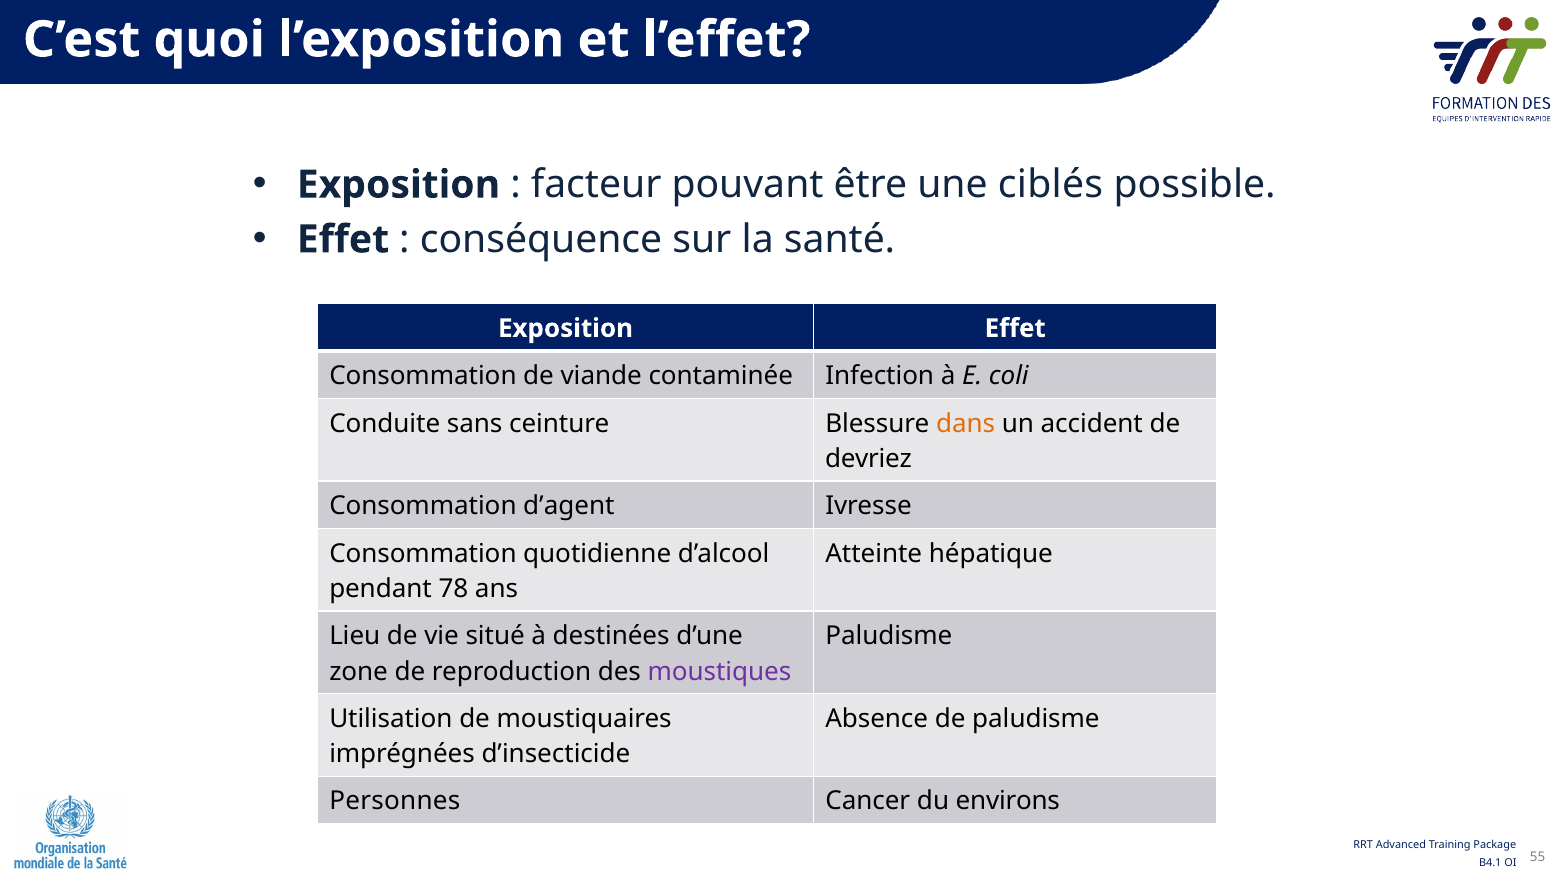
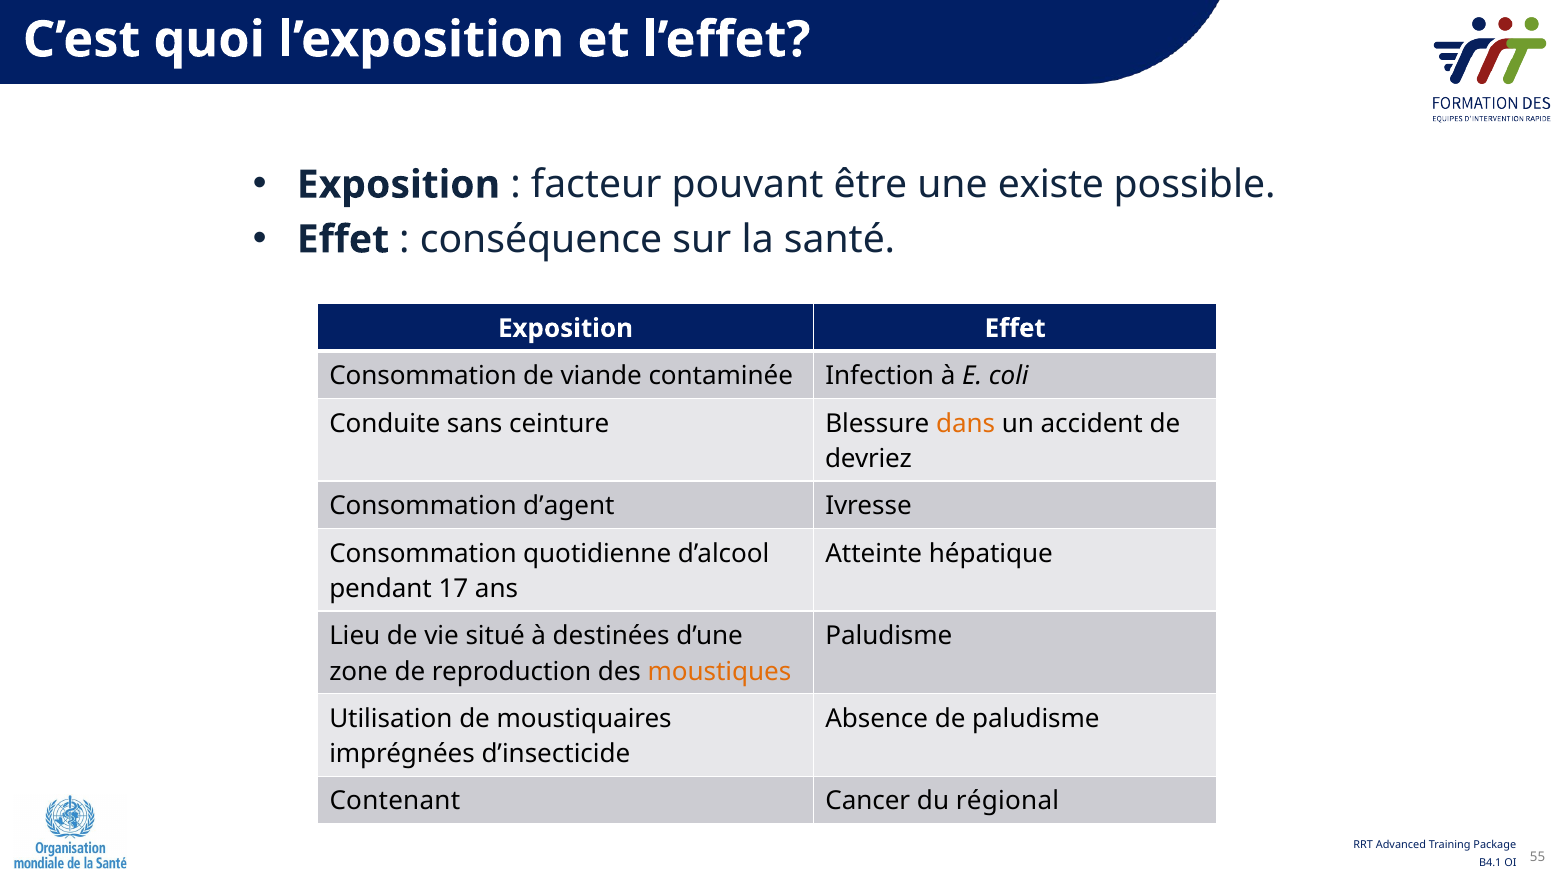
ciblés: ciblés -> existe (1051, 185)
78: 78 -> 17 (454, 589)
moustiques colour: purple -> orange (719, 671)
Personnes: Personnes -> Contenant (395, 801)
environs: environs -> régional (1008, 801)
